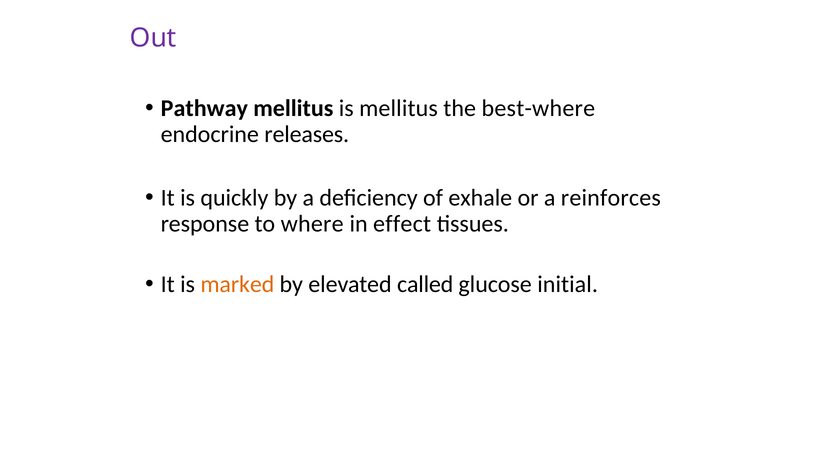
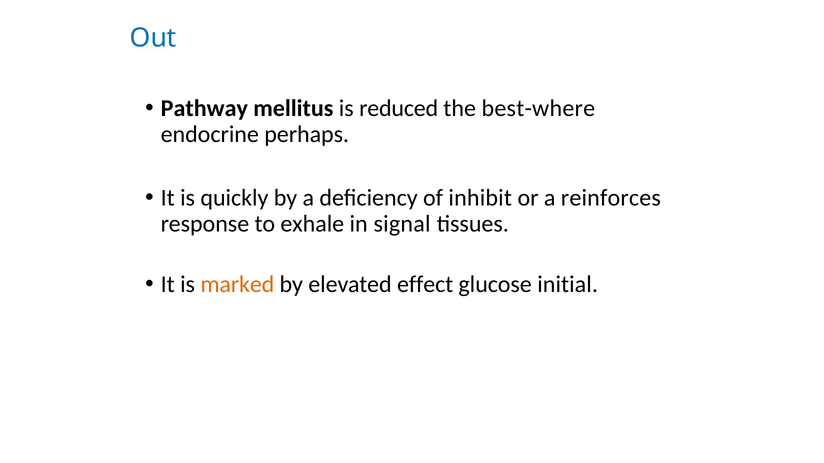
Out colour: purple -> blue (153, 38)
is mellitus: mellitus -> reduced (399, 109)
releases: releases -> perhaps (307, 135)
exhale: exhale -> inhibit (480, 198)
where: where -> exhale (312, 224)
effect: effect -> signal (402, 224)
called: called -> effect (425, 284)
